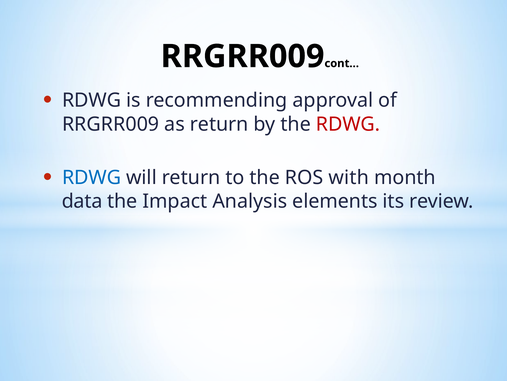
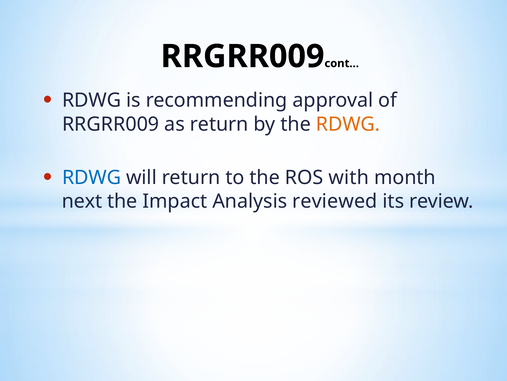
RDWG colour: red -> orange (348, 124)
data: data -> next (82, 201)
elements: elements -> reviewed (335, 201)
